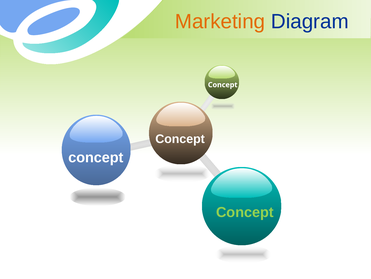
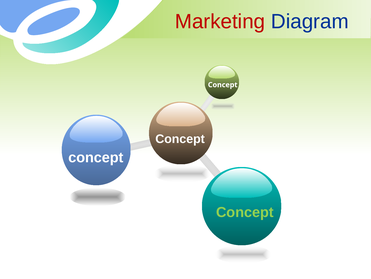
Marketing colour: orange -> red (220, 22)
